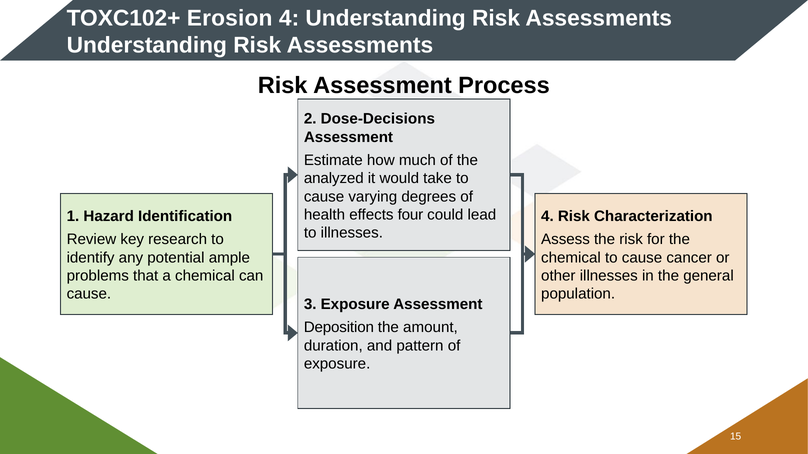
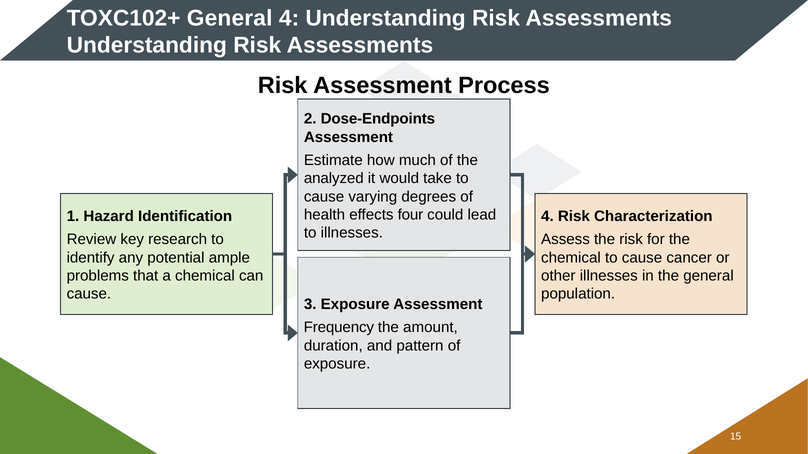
TOXC102+ Erosion: Erosion -> General (230, 18)
Dose-Decisions: Dose-Decisions -> Dose-Endpoints (378, 119)
Deposition: Deposition -> Frequency (339, 328)
